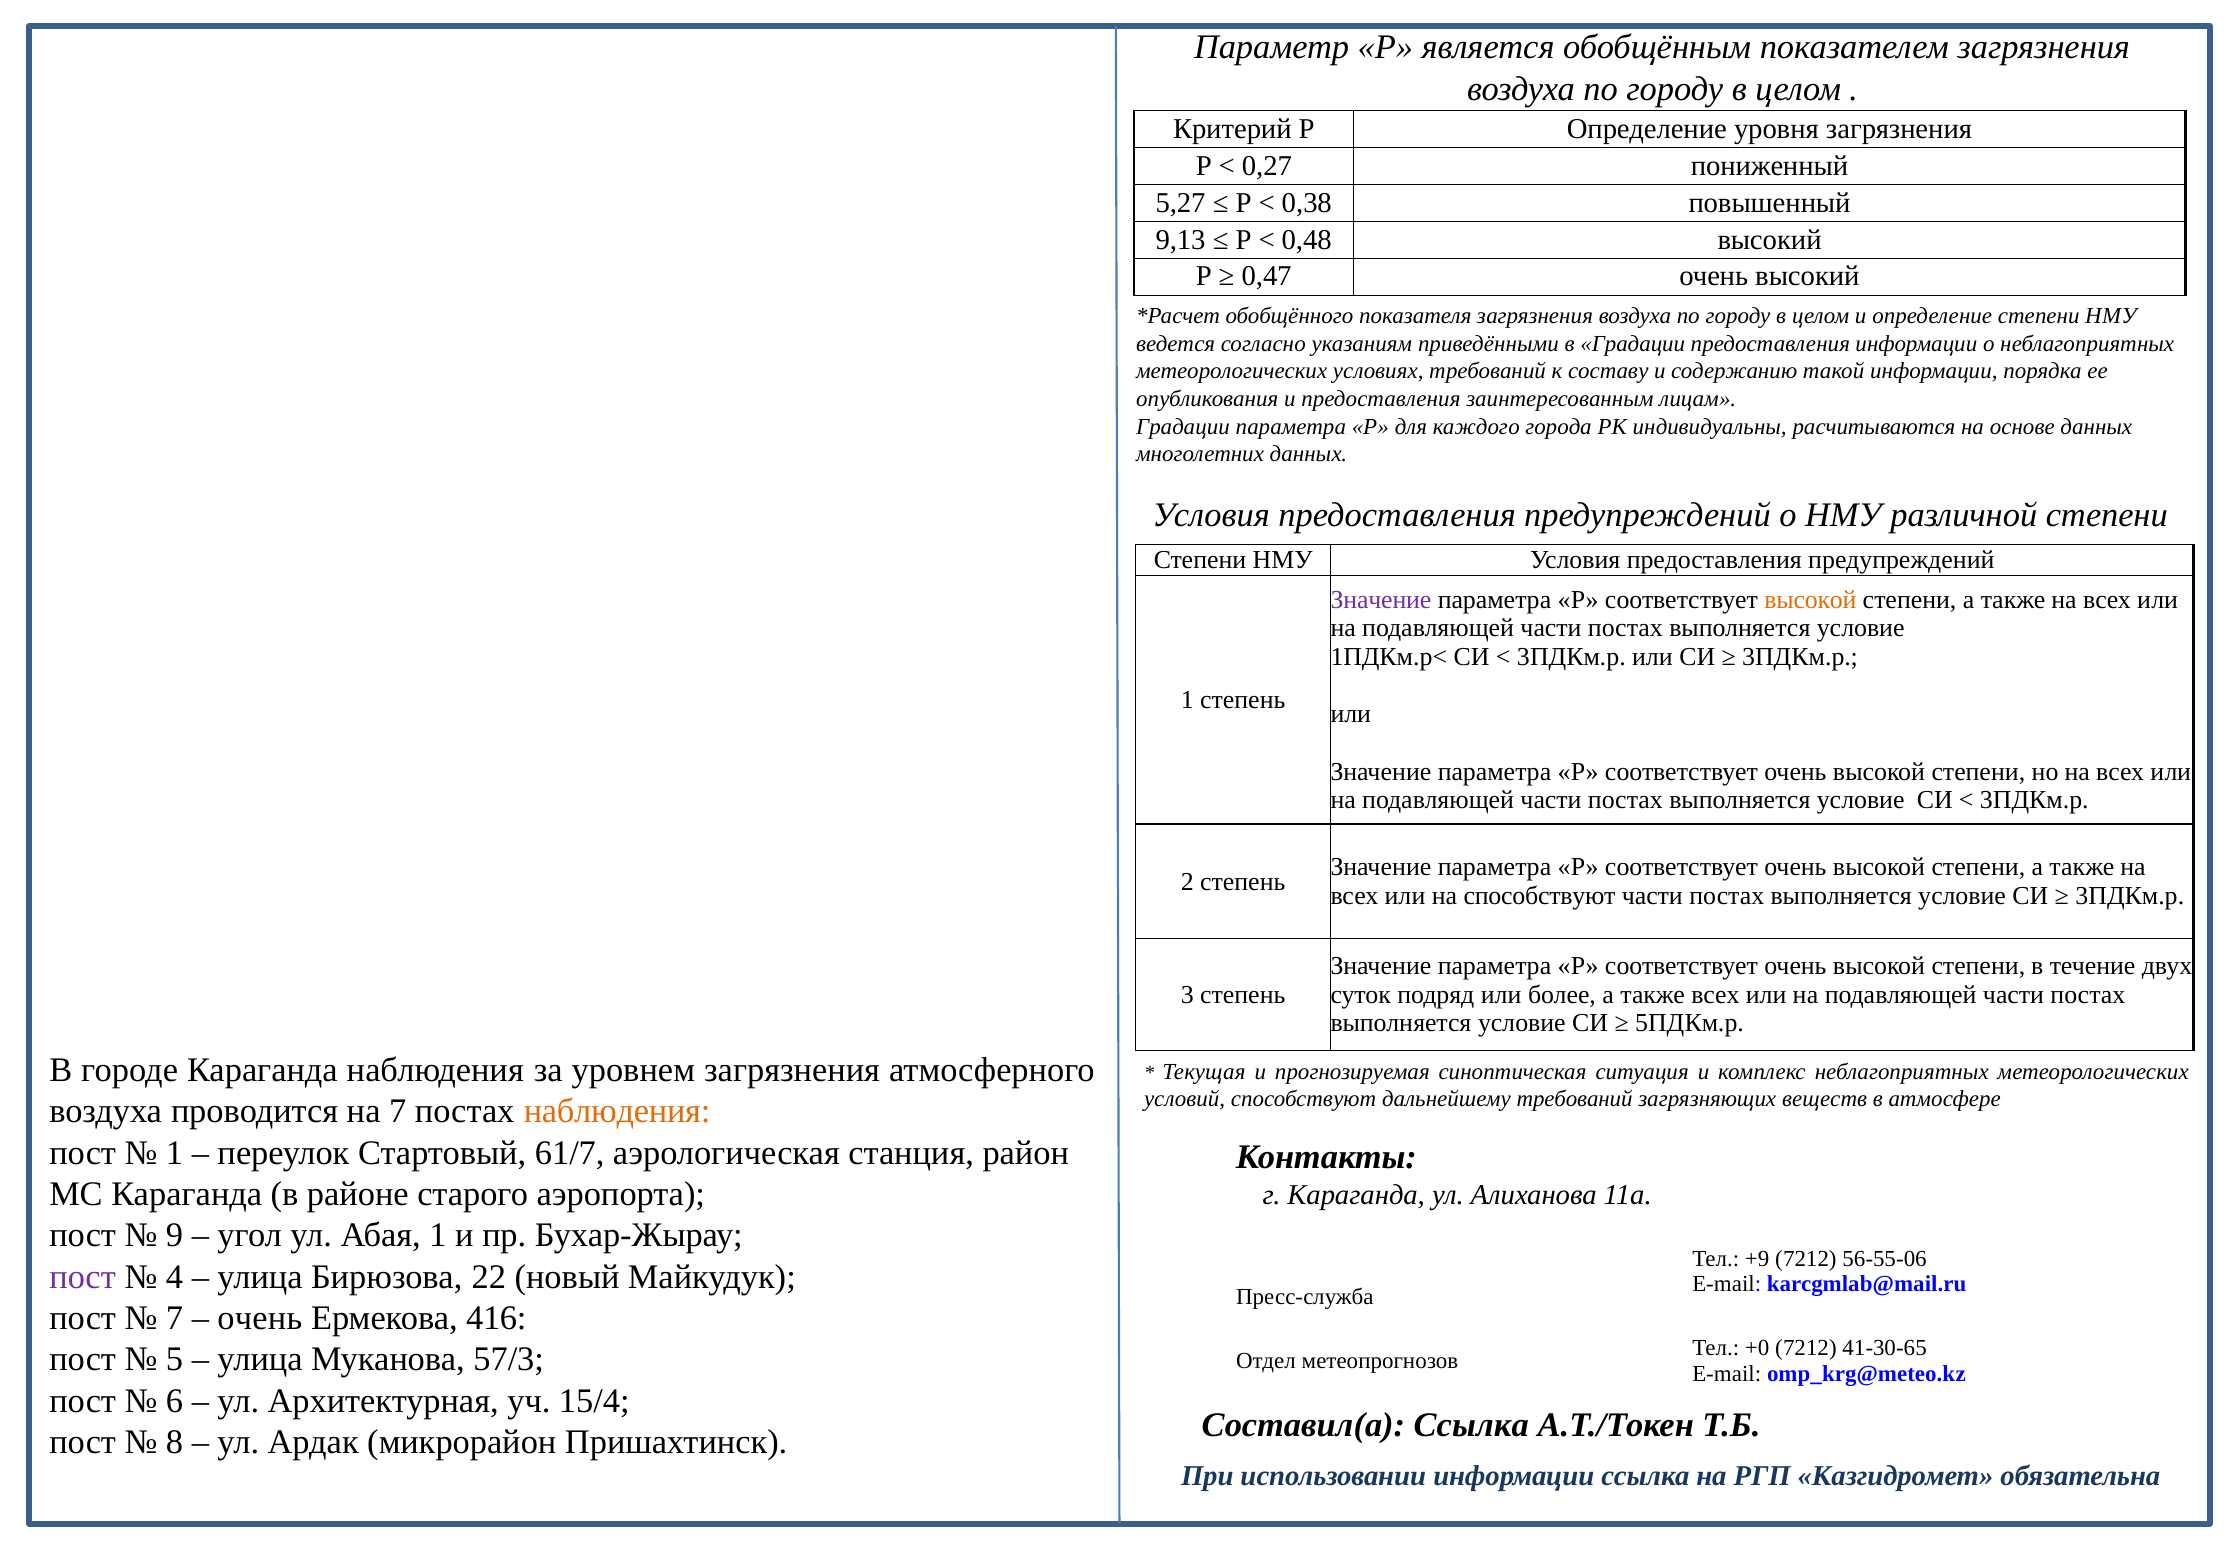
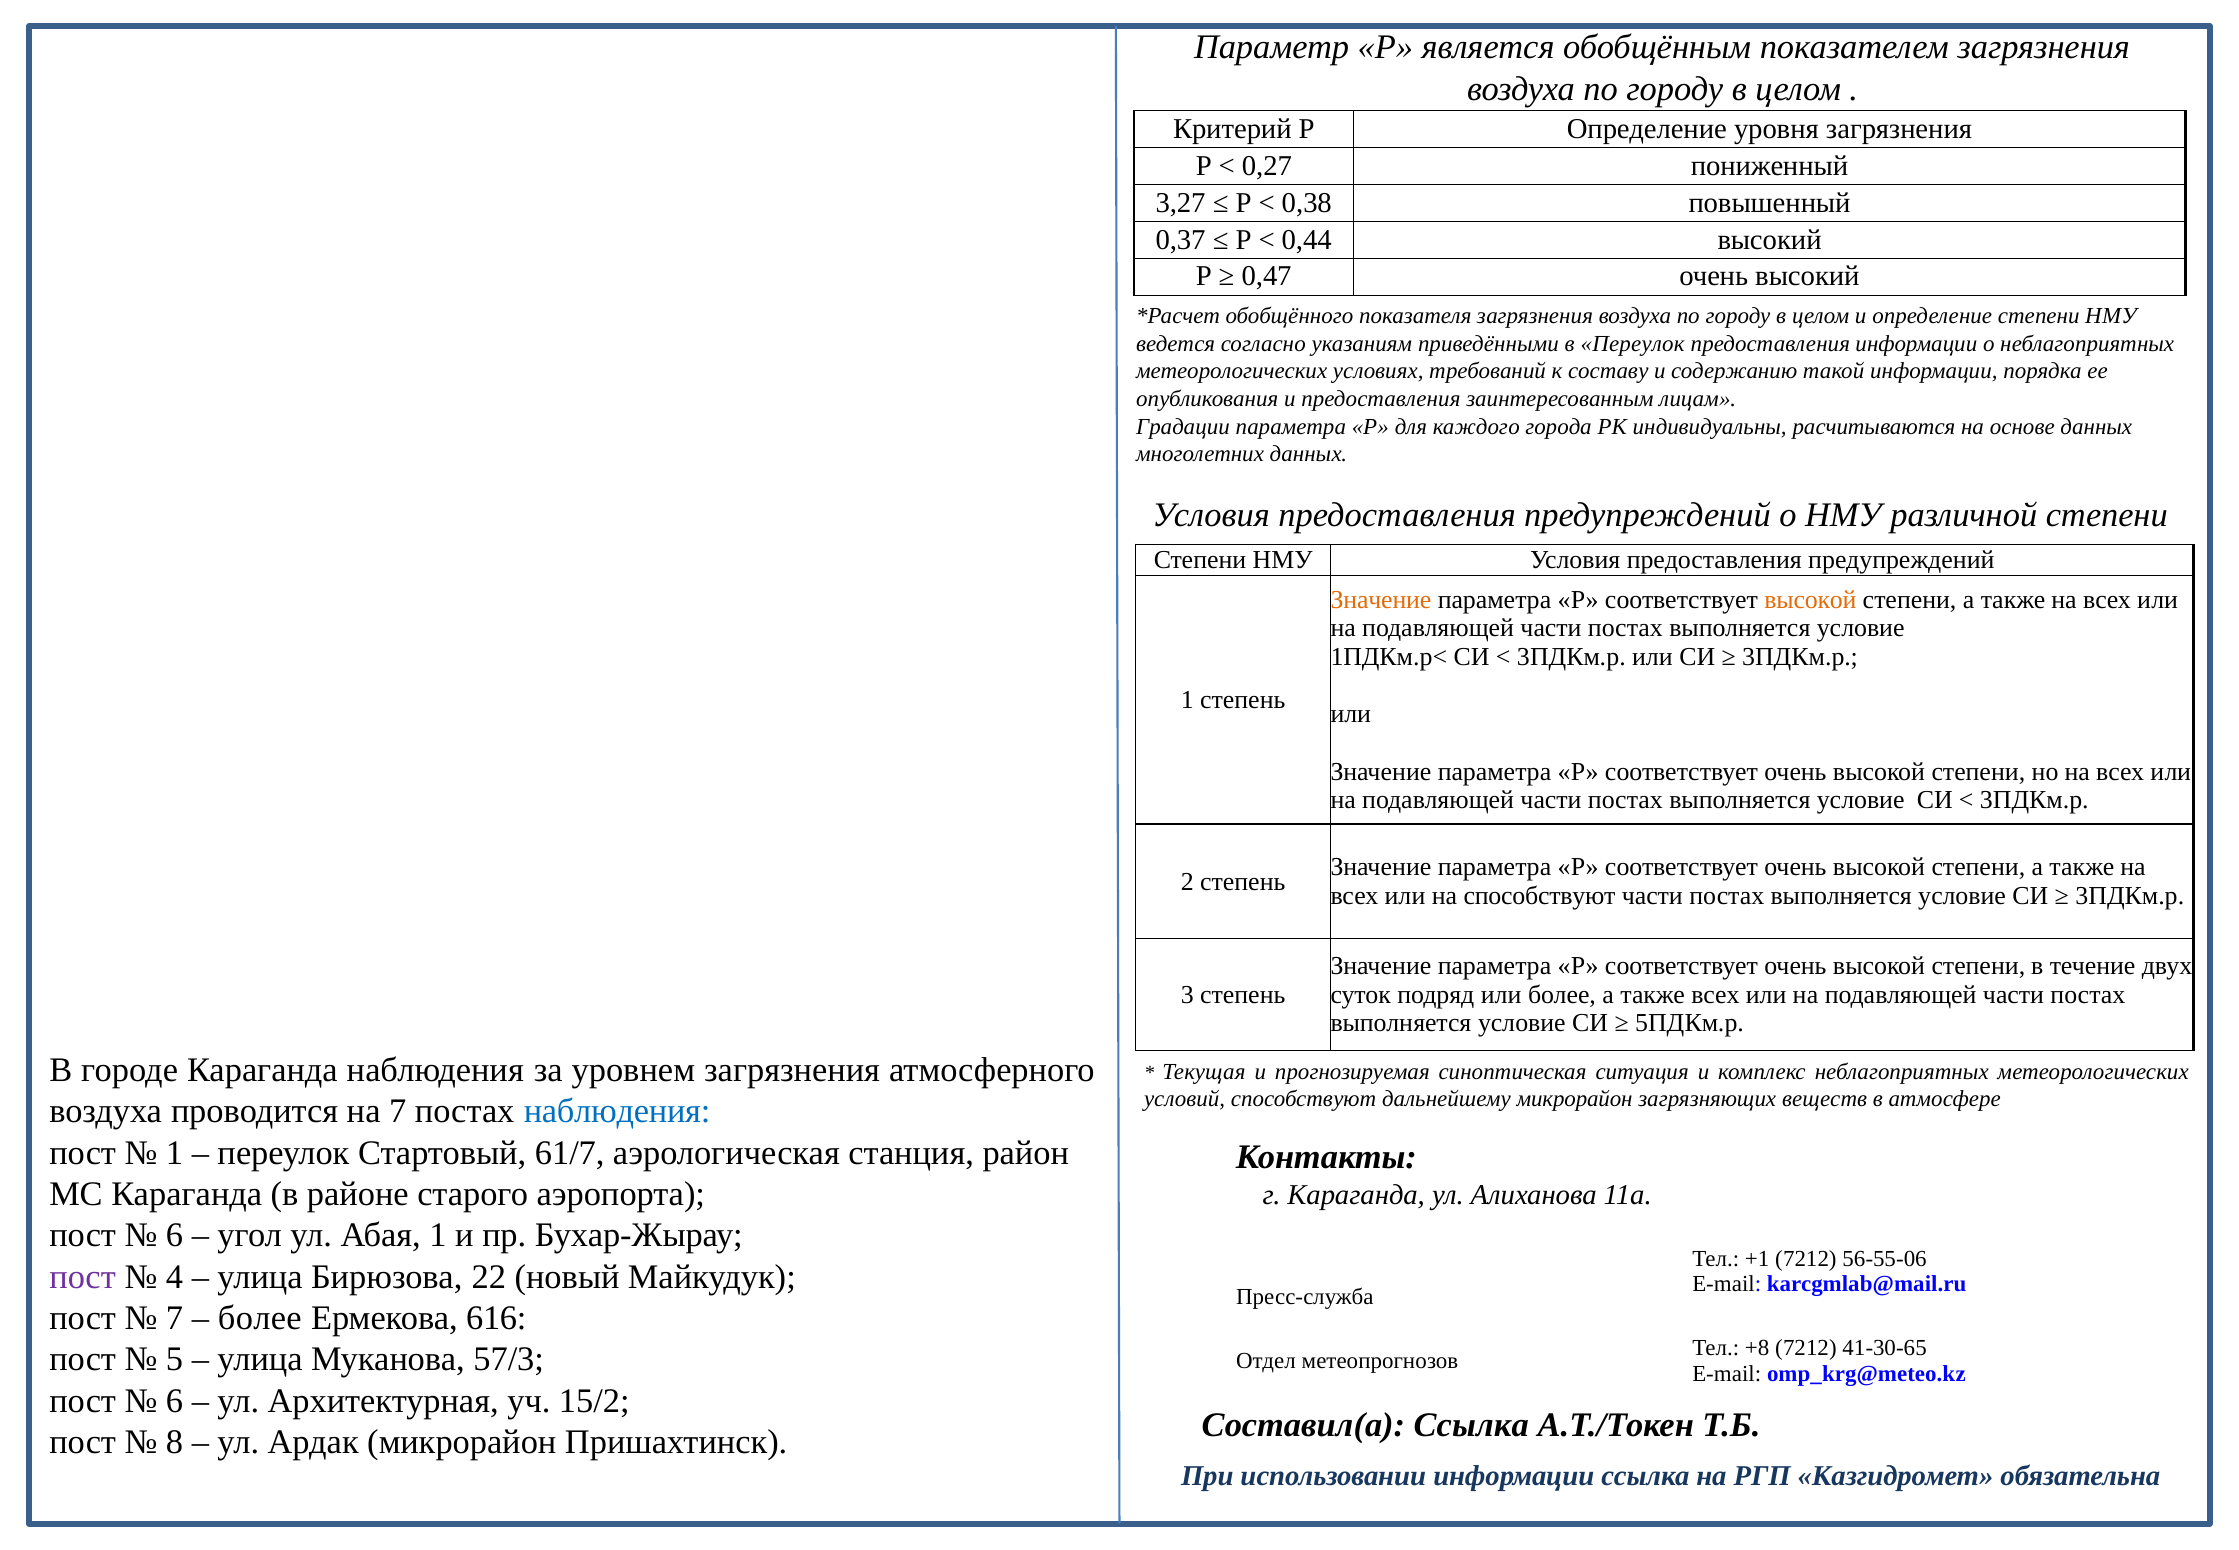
5,27: 5,27 -> 3,27 (1181, 203)
9,13: 9,13 -> 0,37 (1181, 240)
0,48: 0,48 -> 0,44 (1307, 240)
в Градации: Градации -> Переулок (1633, 344)
Значение colour: purple -> orange (1381, 600)
дальнейшему требований: требований -> микрорайон (1575, 1099)
наблюдения colour: orange -> blue (617, 1111)
9: 9 -> 6 (175, 1235)
+9: +9 -> +1 (1757, 1259)
очень: очень -> более (260, 1318)
416: 416 -> 616 (496, 1318)
+0: +0 -> +8 (1757, 1348)
15/4: 15/4 -> 15/2 (594, 1401)
